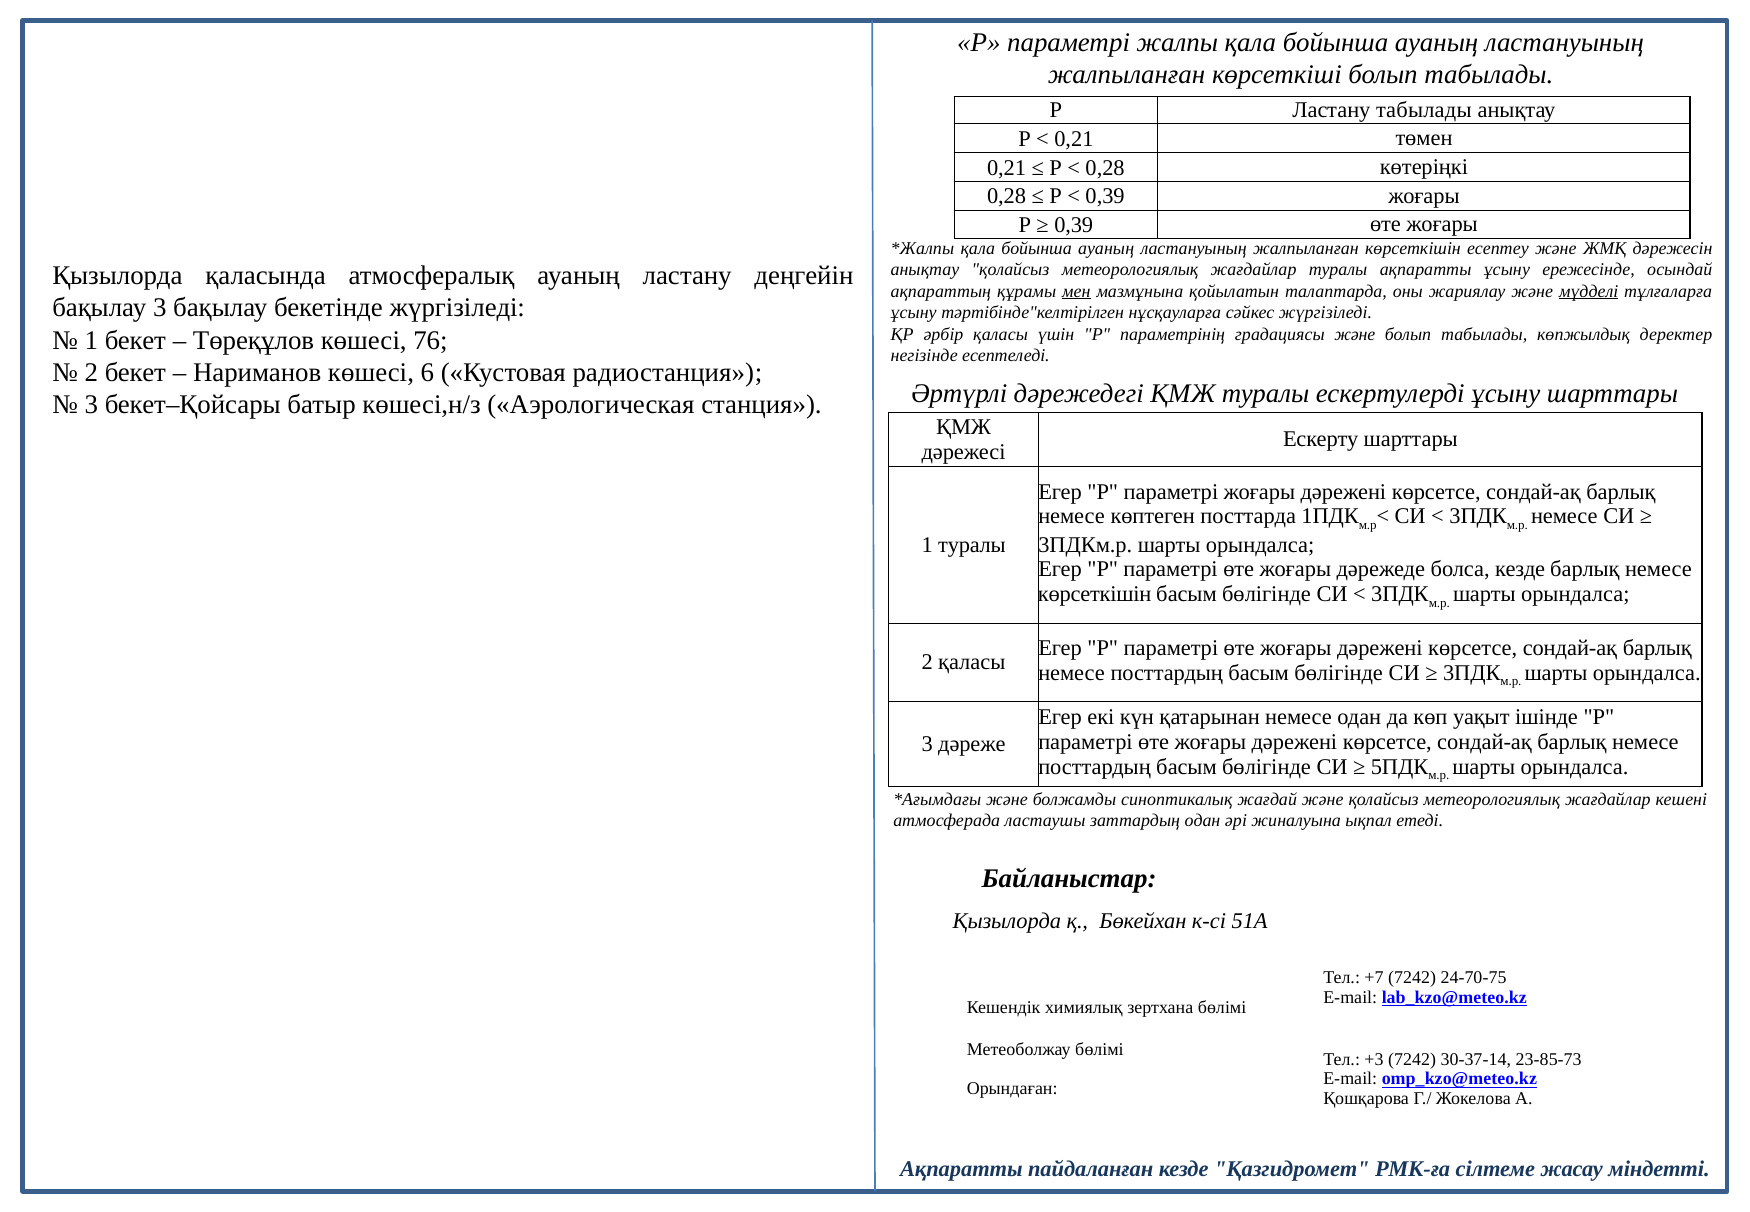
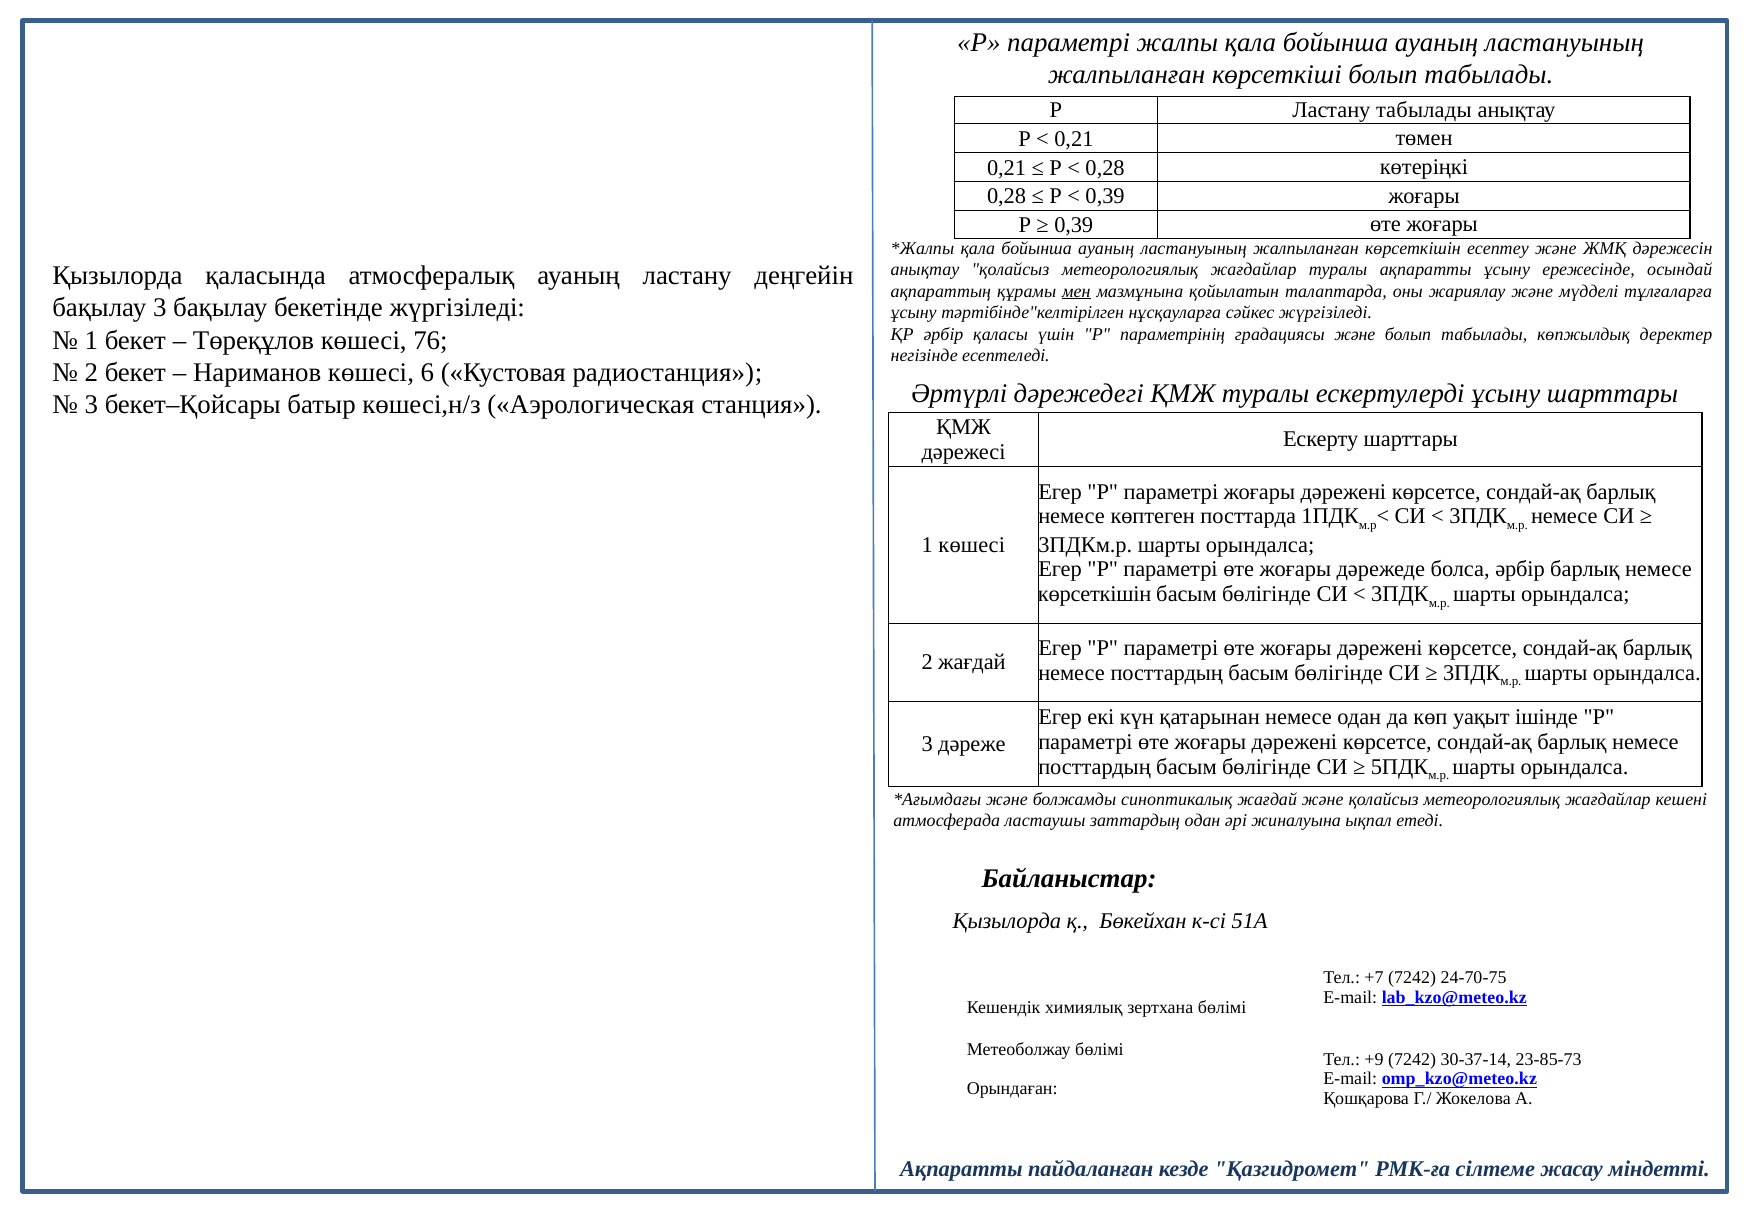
мүдделі underline: present -> none (1589, 291)
1 туралы: туралы -> көшесі (972, 544)
болса кезде: кезде -> әрбір (1520, 569)
2 қаласы: қаласы -> жағдай (972, 662)
+3: +3 -> +9 (1374, 1059)
